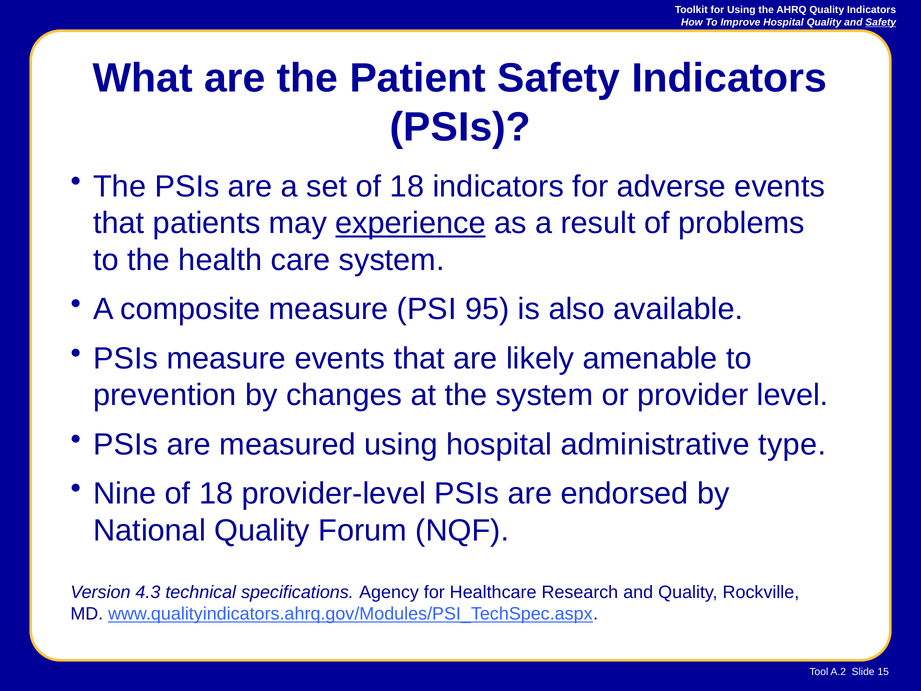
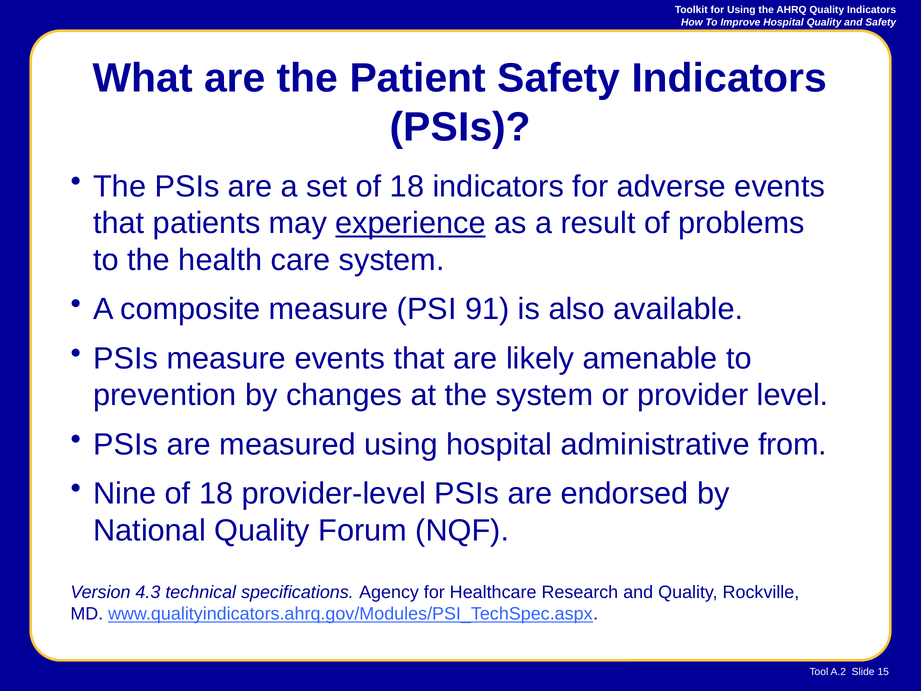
Safety underline: present -> none (881, 22)
95: 95 -> 91 (487, 309)
type: type -> from (793, 444)
